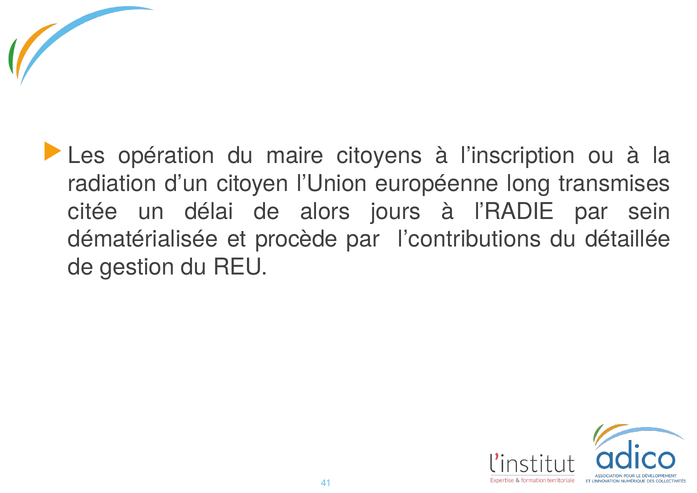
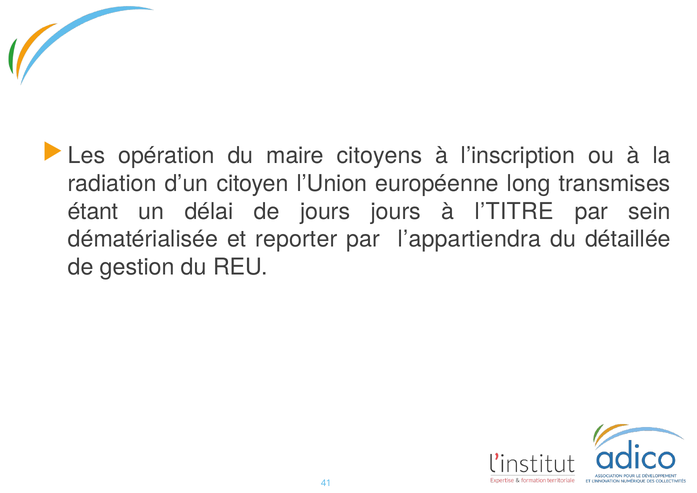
citée: citée -> étant (93, 211)
de alors: alors -> jours (325, 211)
l’RADIE: l’RADIE -> l’TITRE (514, 211)
procède: procède -> reporter (296, 239)
l’contributions: l’contributions -> l’appartiendra (470, 239)
